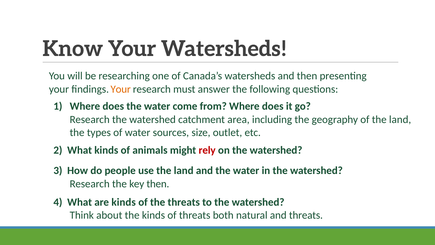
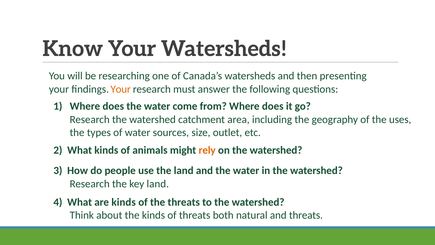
of the land: land -> uses (400, 119)
rely colour: red -> orange (207, 150)
key then: then -> land (158, 184)
